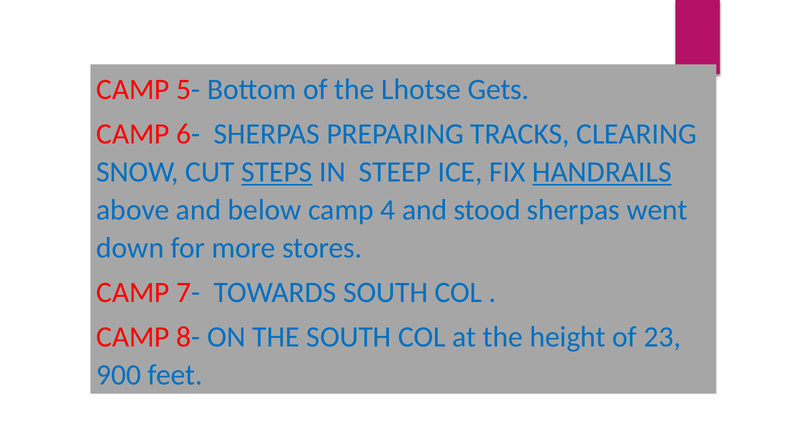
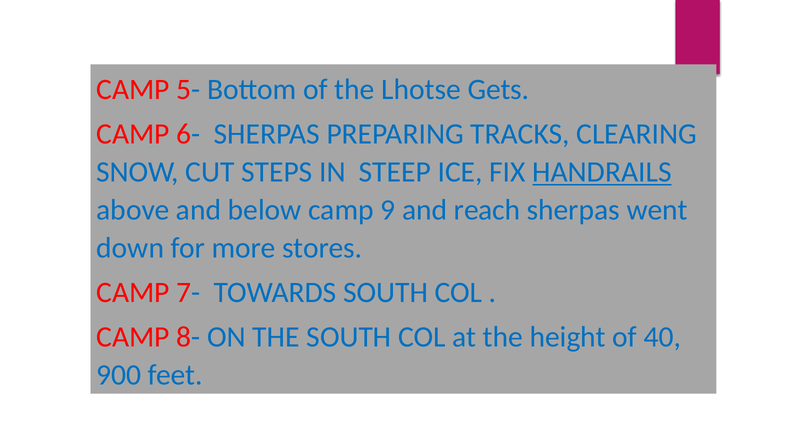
STEPS underline: present -> none (277, 172)
4: 4 -> 9 (388, 210)
stood: stood -> reach (487, 210)
23: 23 -> 40 (662, 337)
